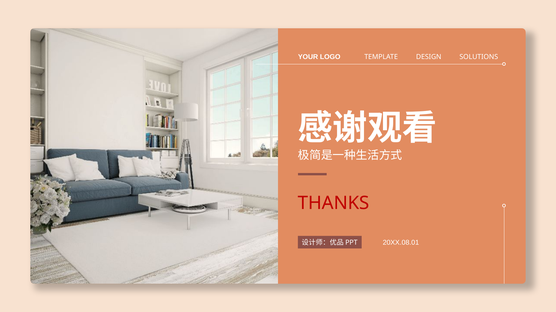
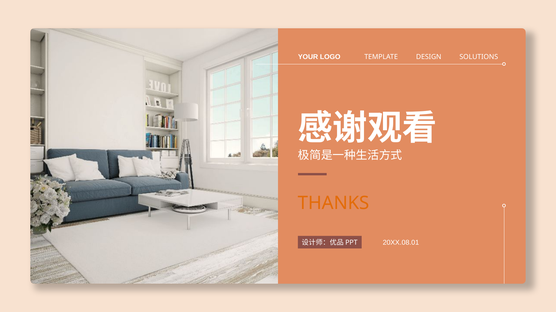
THANKS colour: red -> orange (334, 204)
